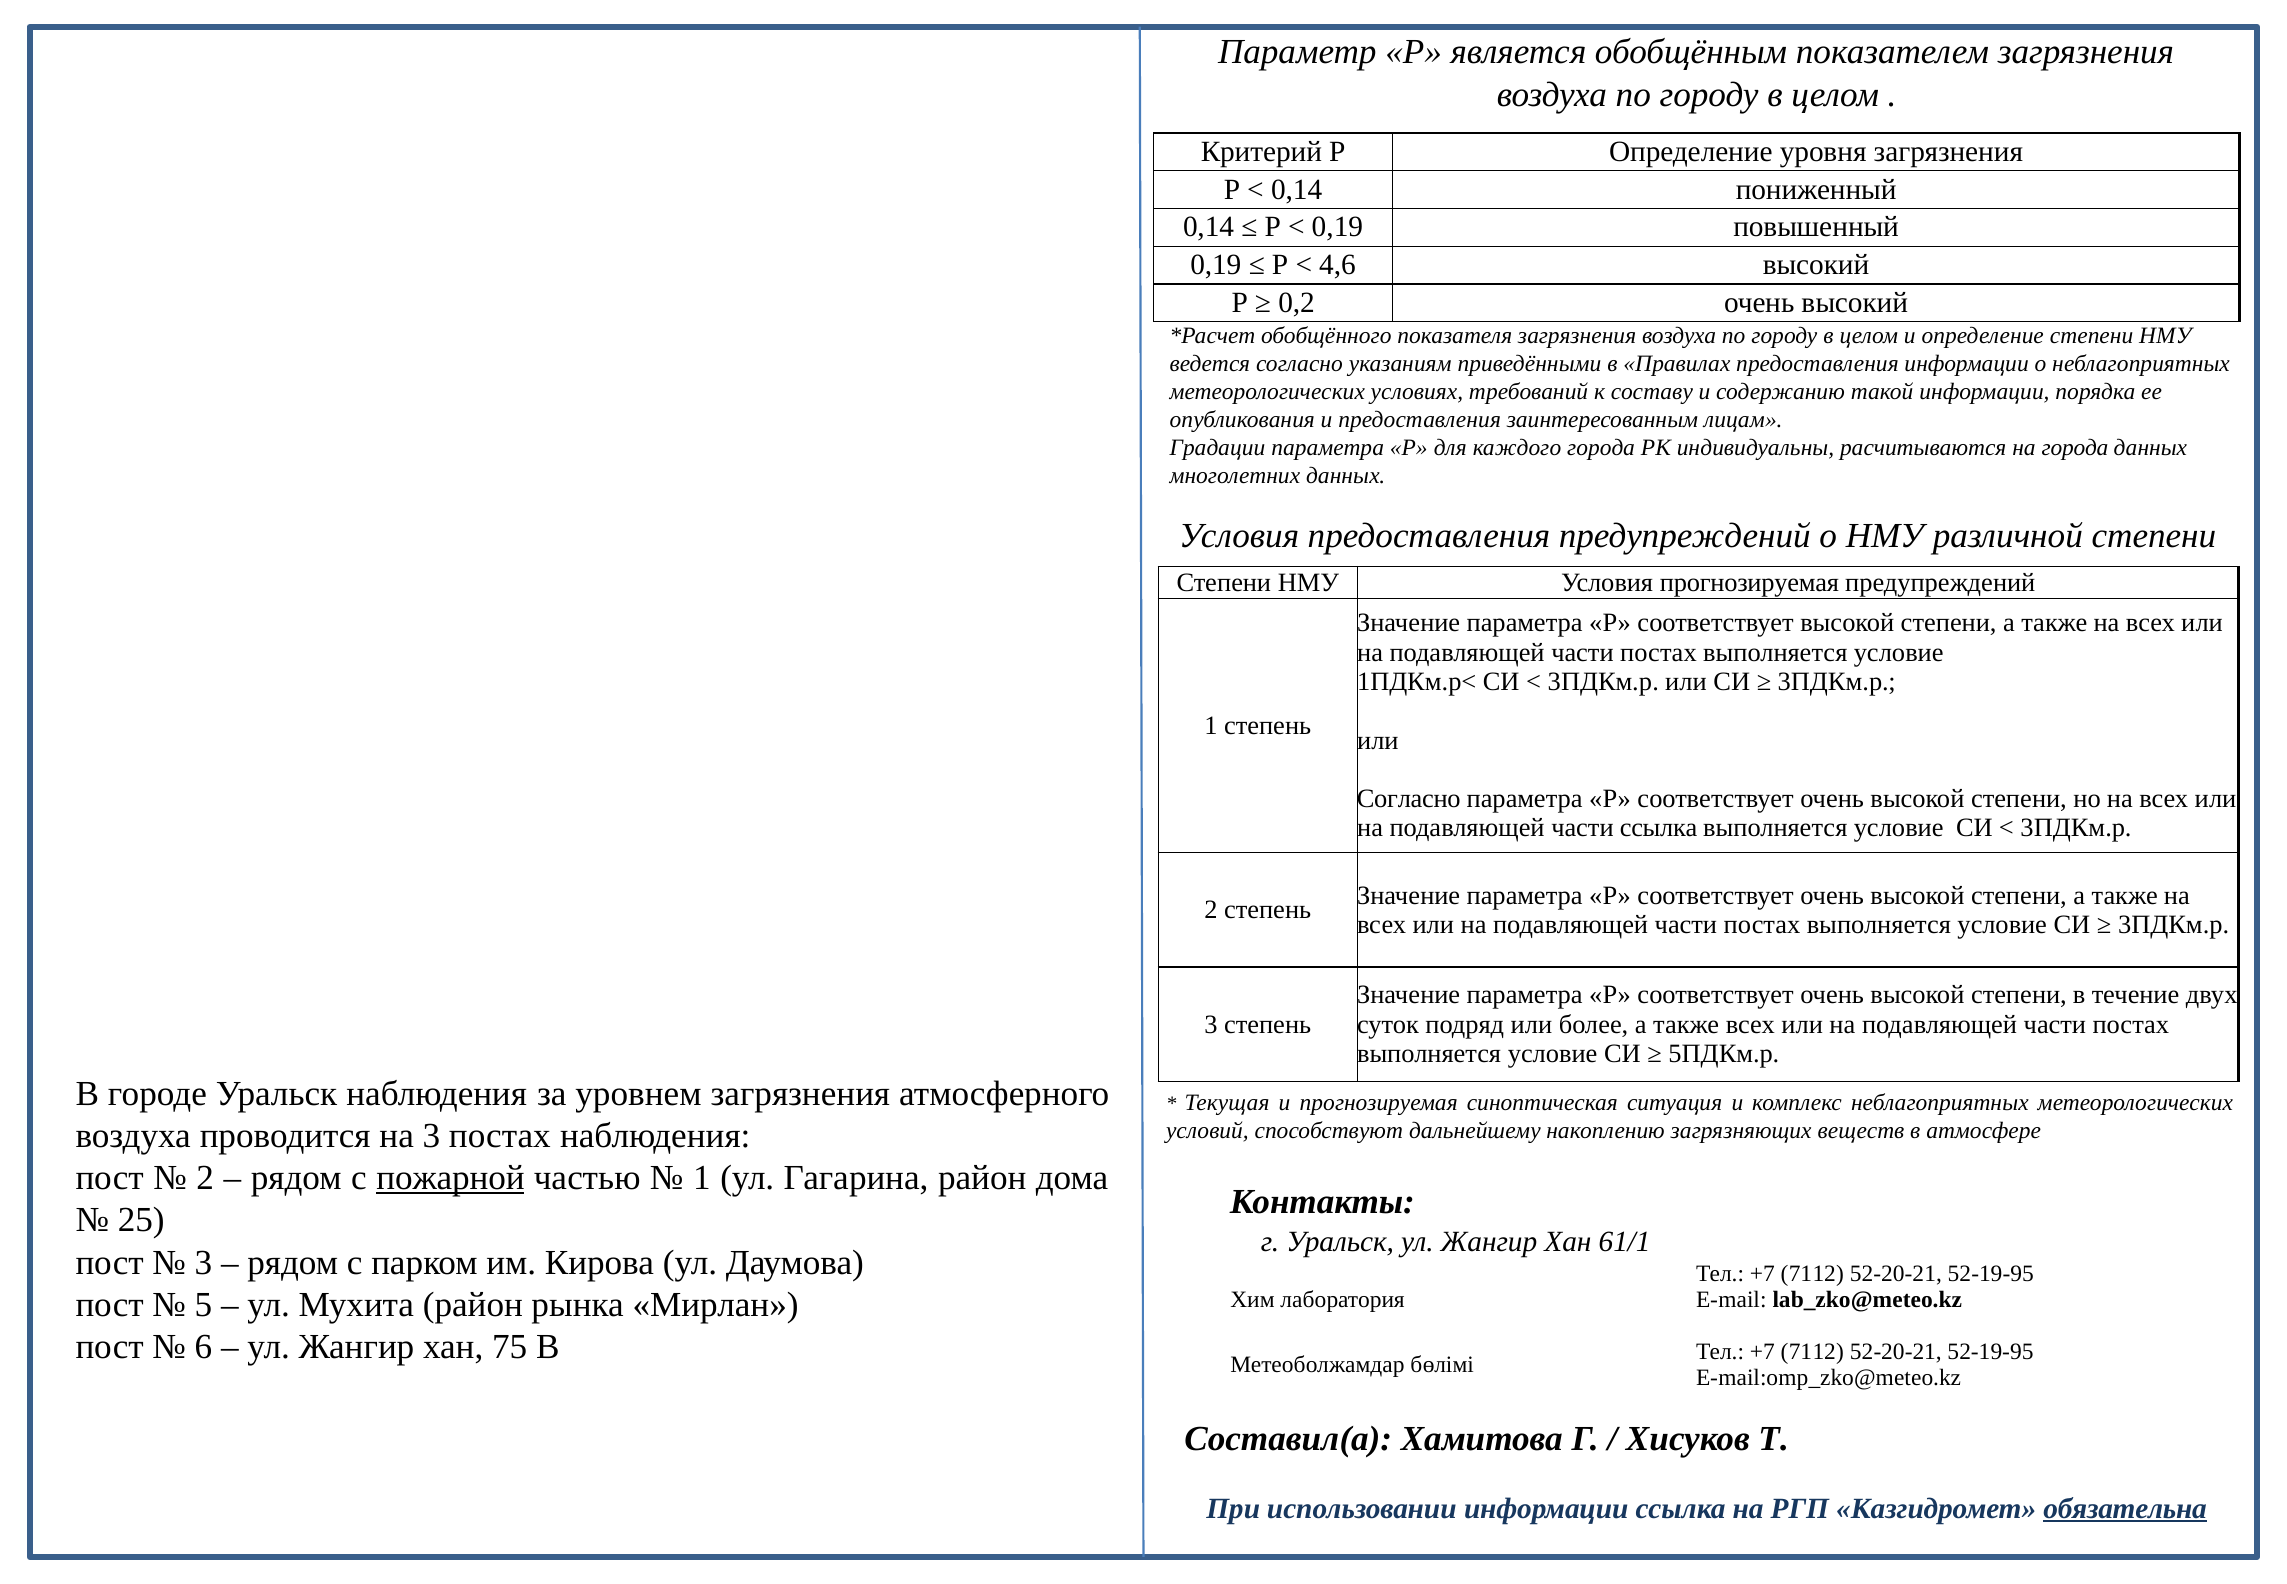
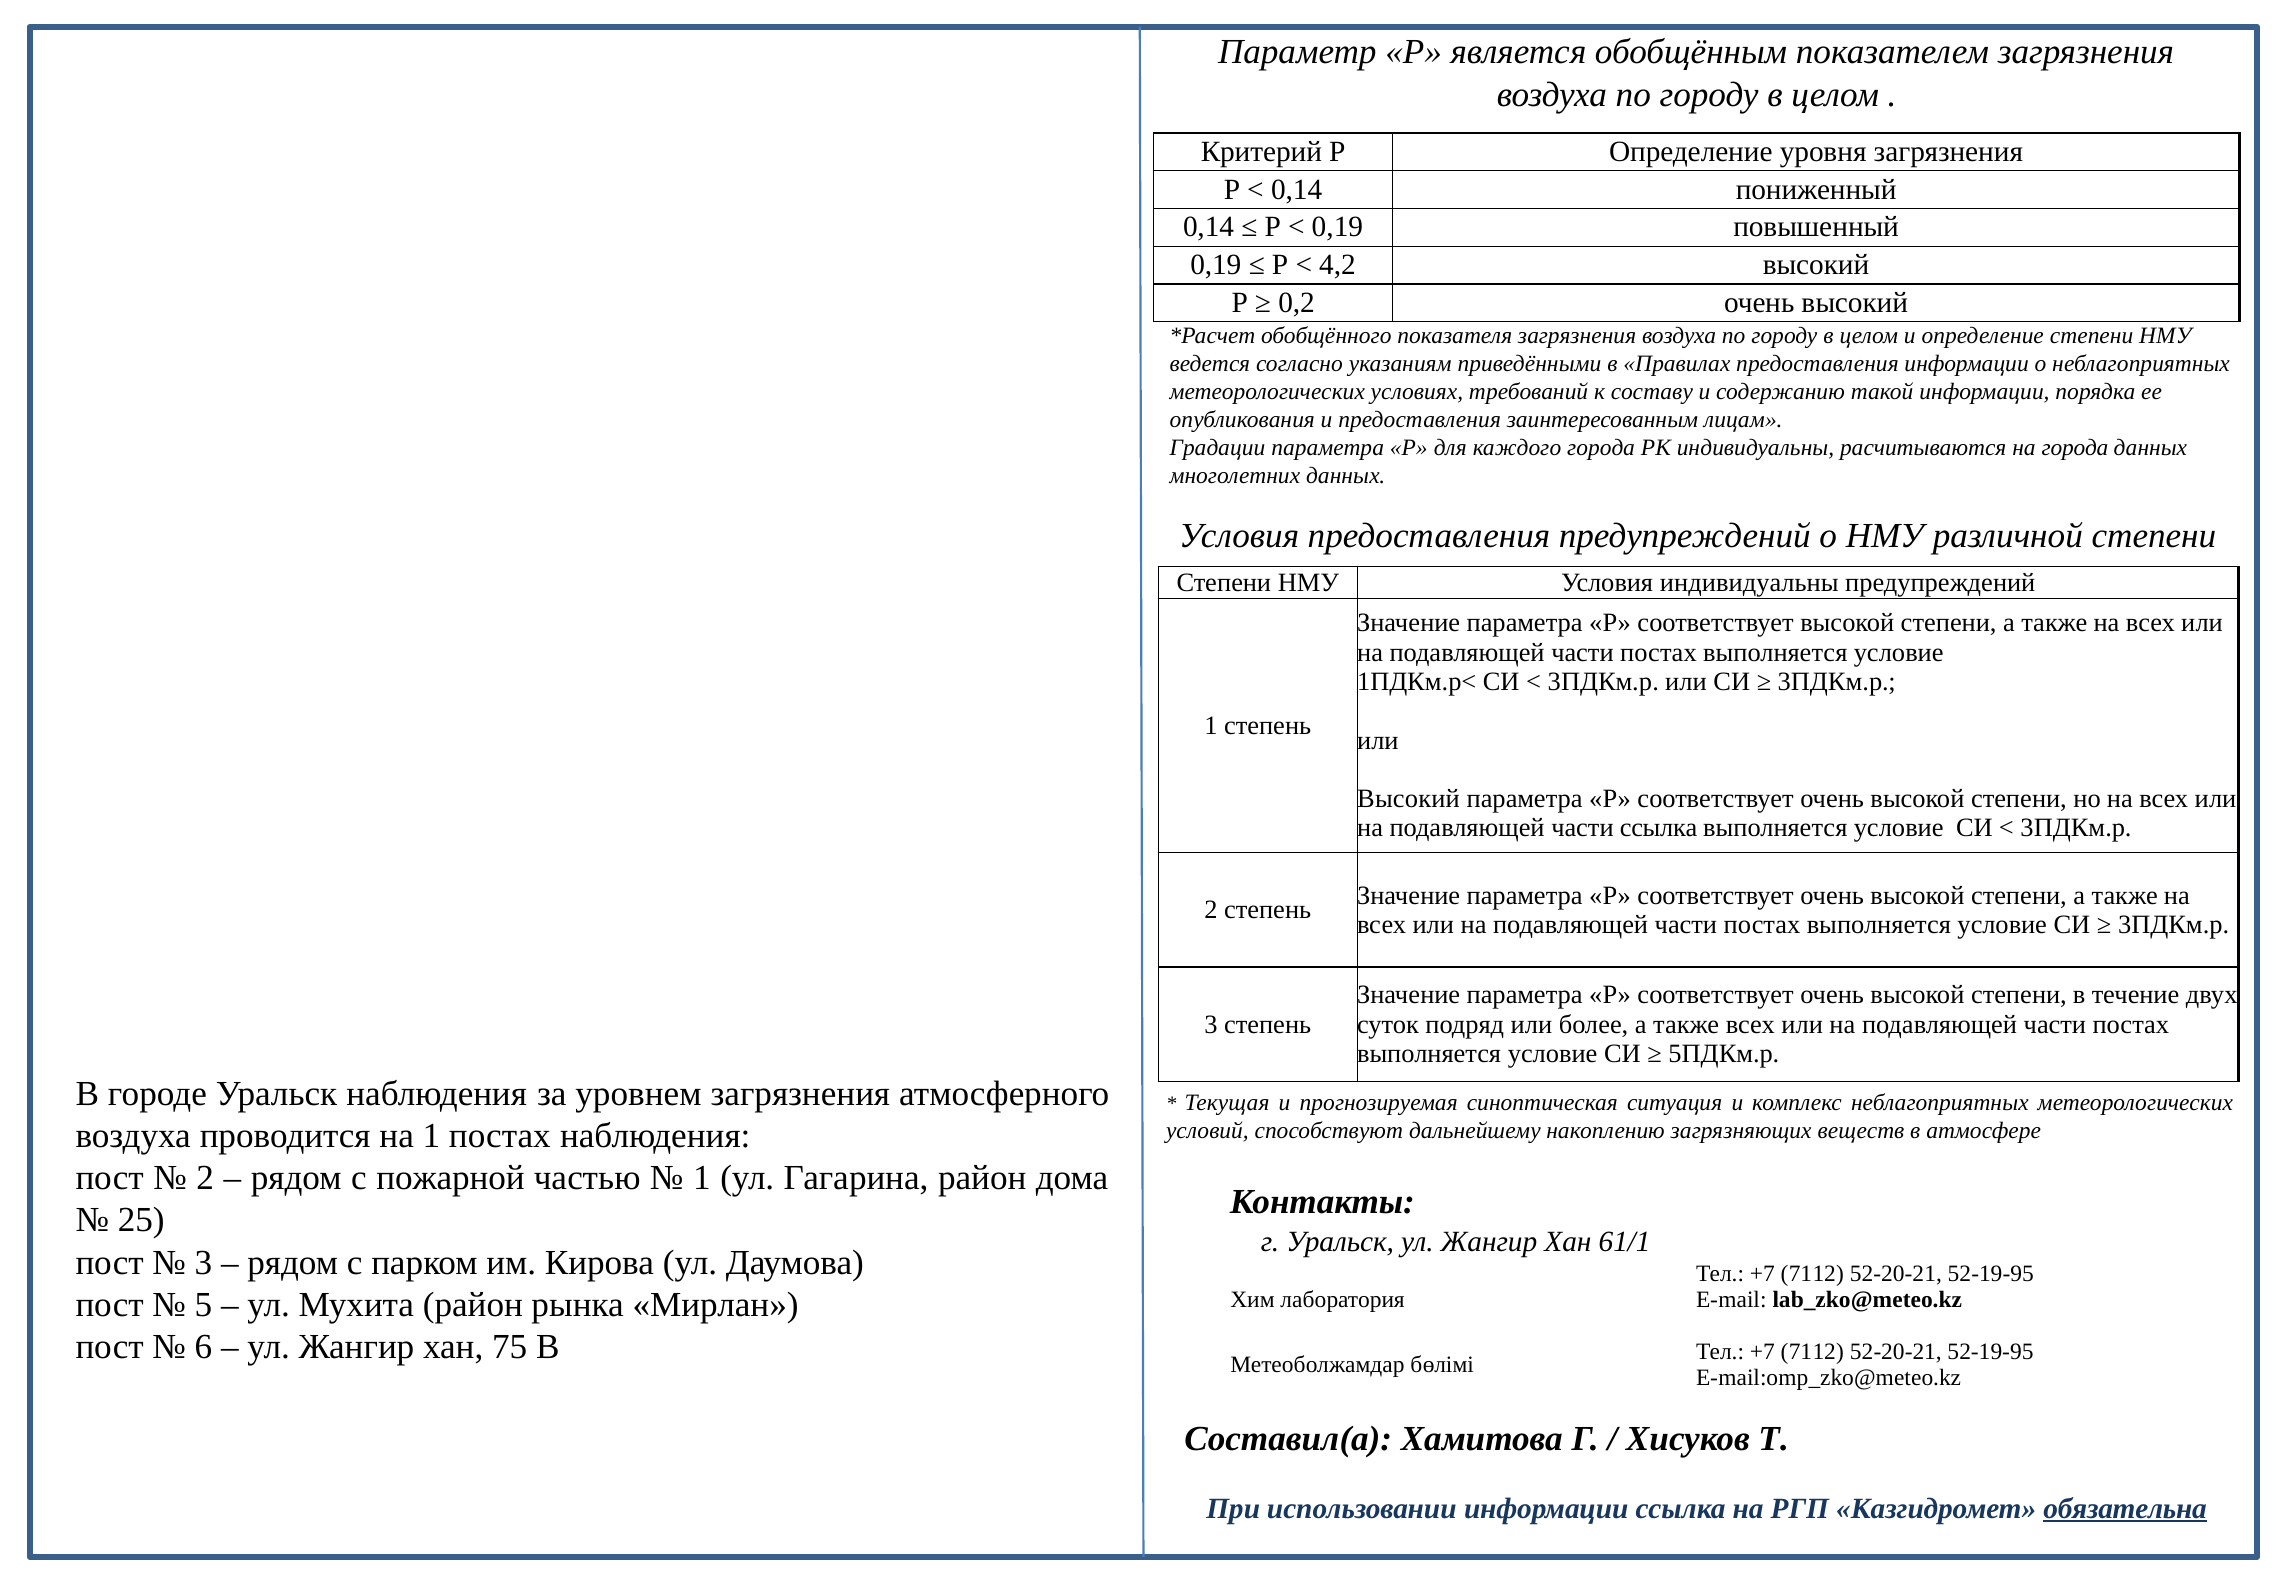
4,6: 4,6 -> 4,2 (1337, 265)
Условия прогнозируемая: прогнозируемая -> индивидуальны (1749, 582)
Согласно: Согласно -> Высокий (1409, 798)
на 3: 3 -> 1 (431, 1135)
пожарной underline: present -> none (450, 1177)
